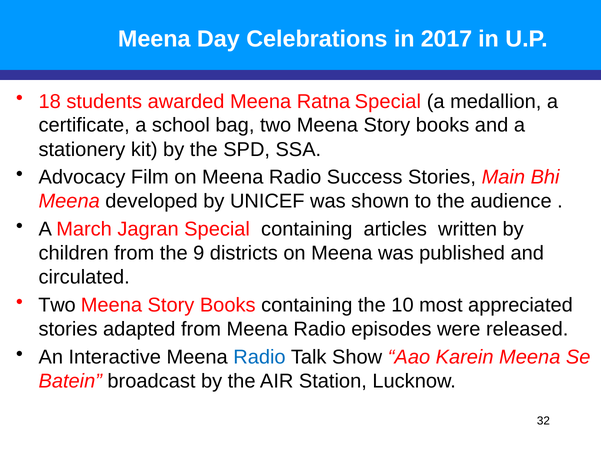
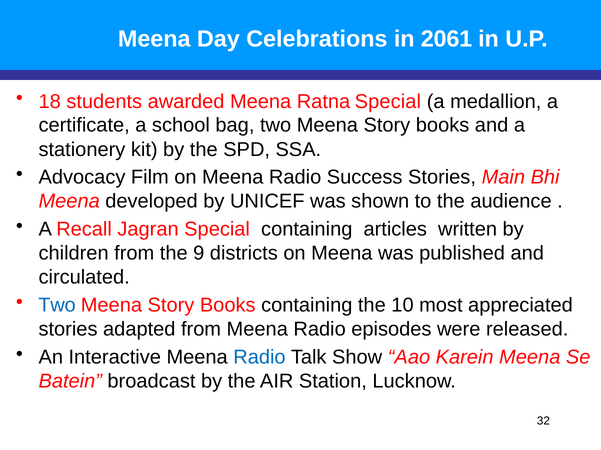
2017: 2017 -> 2061 (446, 39)
March: March -> Recall (84, 230)
Two colour: black -> blue (57, 306)
